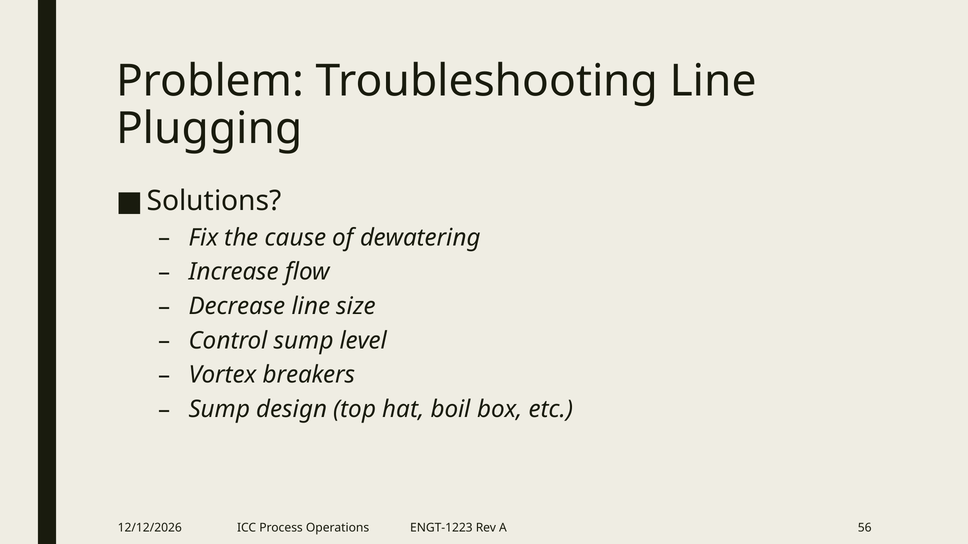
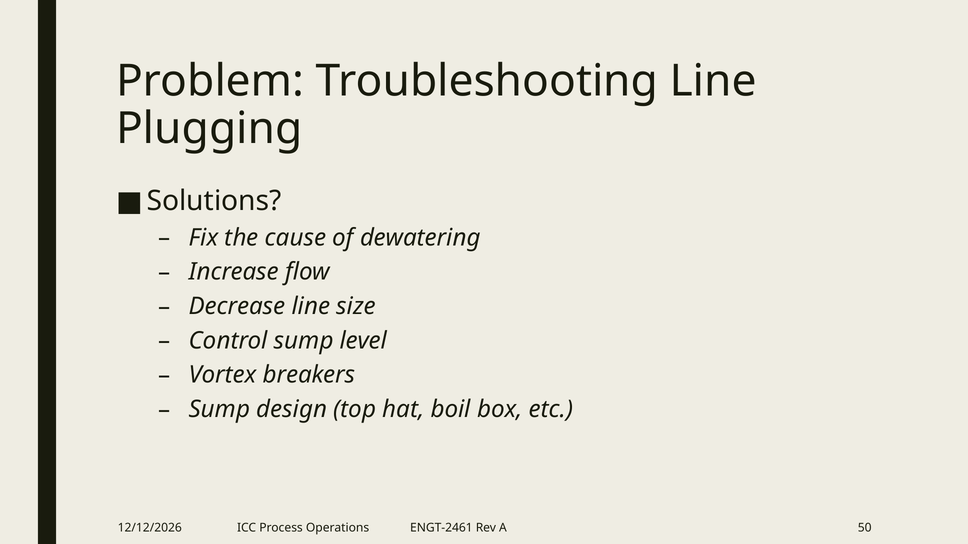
ENGT-1223: ENGT-1223 -> ENGT-2461 (441, 528)
56: 56 -> 50 (865, 528)
